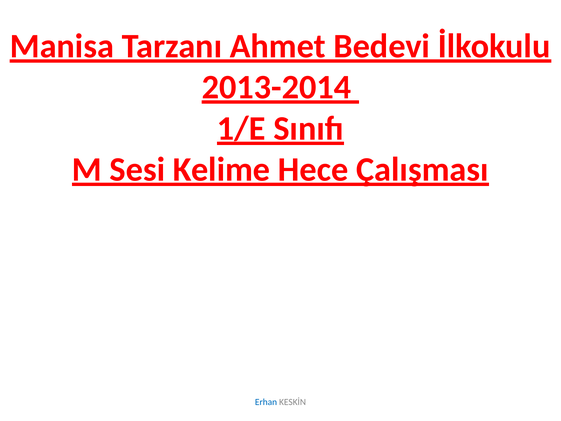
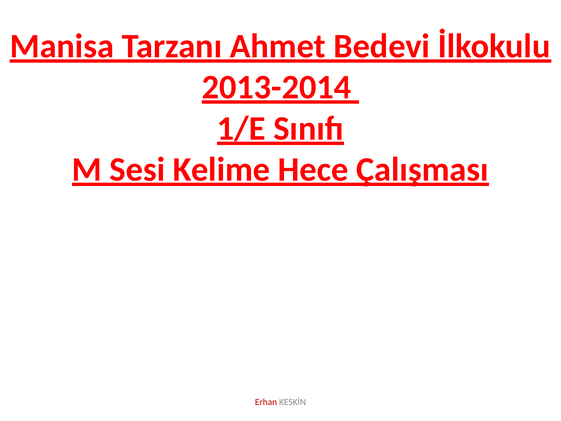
Erhan colour: blue -> red (266, 402)
